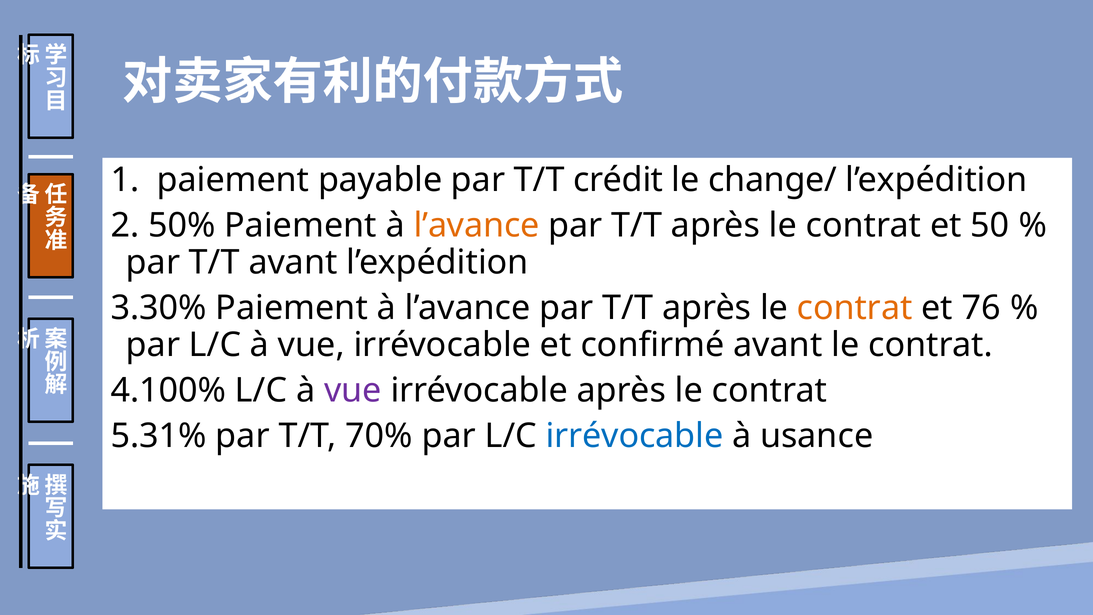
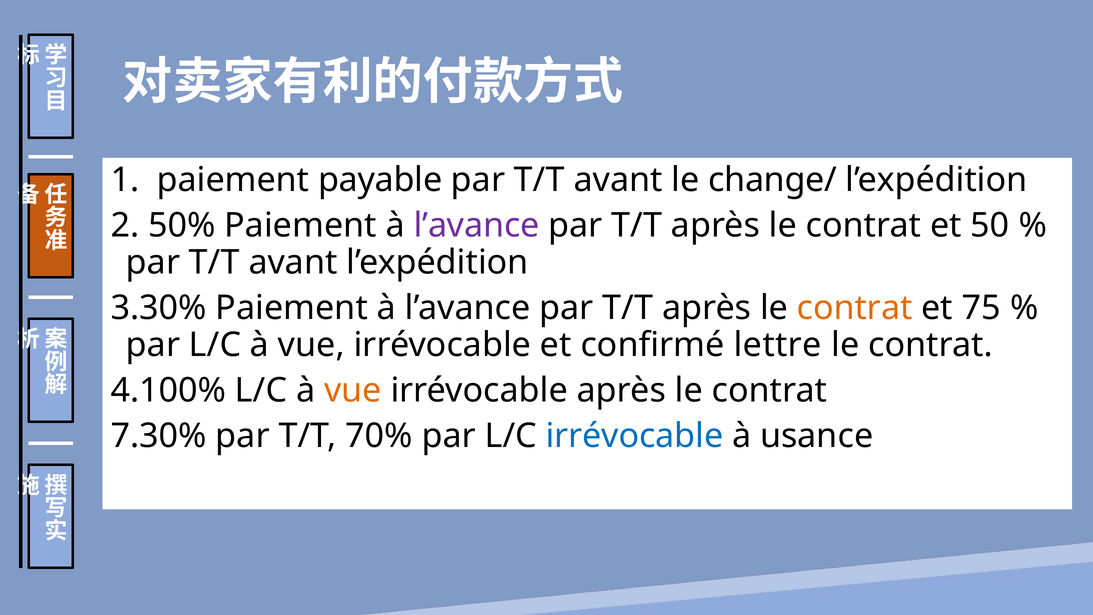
crédit: crédit -> avant (618, 180)
l’avance colour: orange -> purple (477, 226)
76: 76 -> 75 (981, 308)
confirmé avant: avant -> lettre (778, 345)
vue colour: purple -> orange (353, 390)
5.31%: 5.31% -> 7.30% (159, 436)
